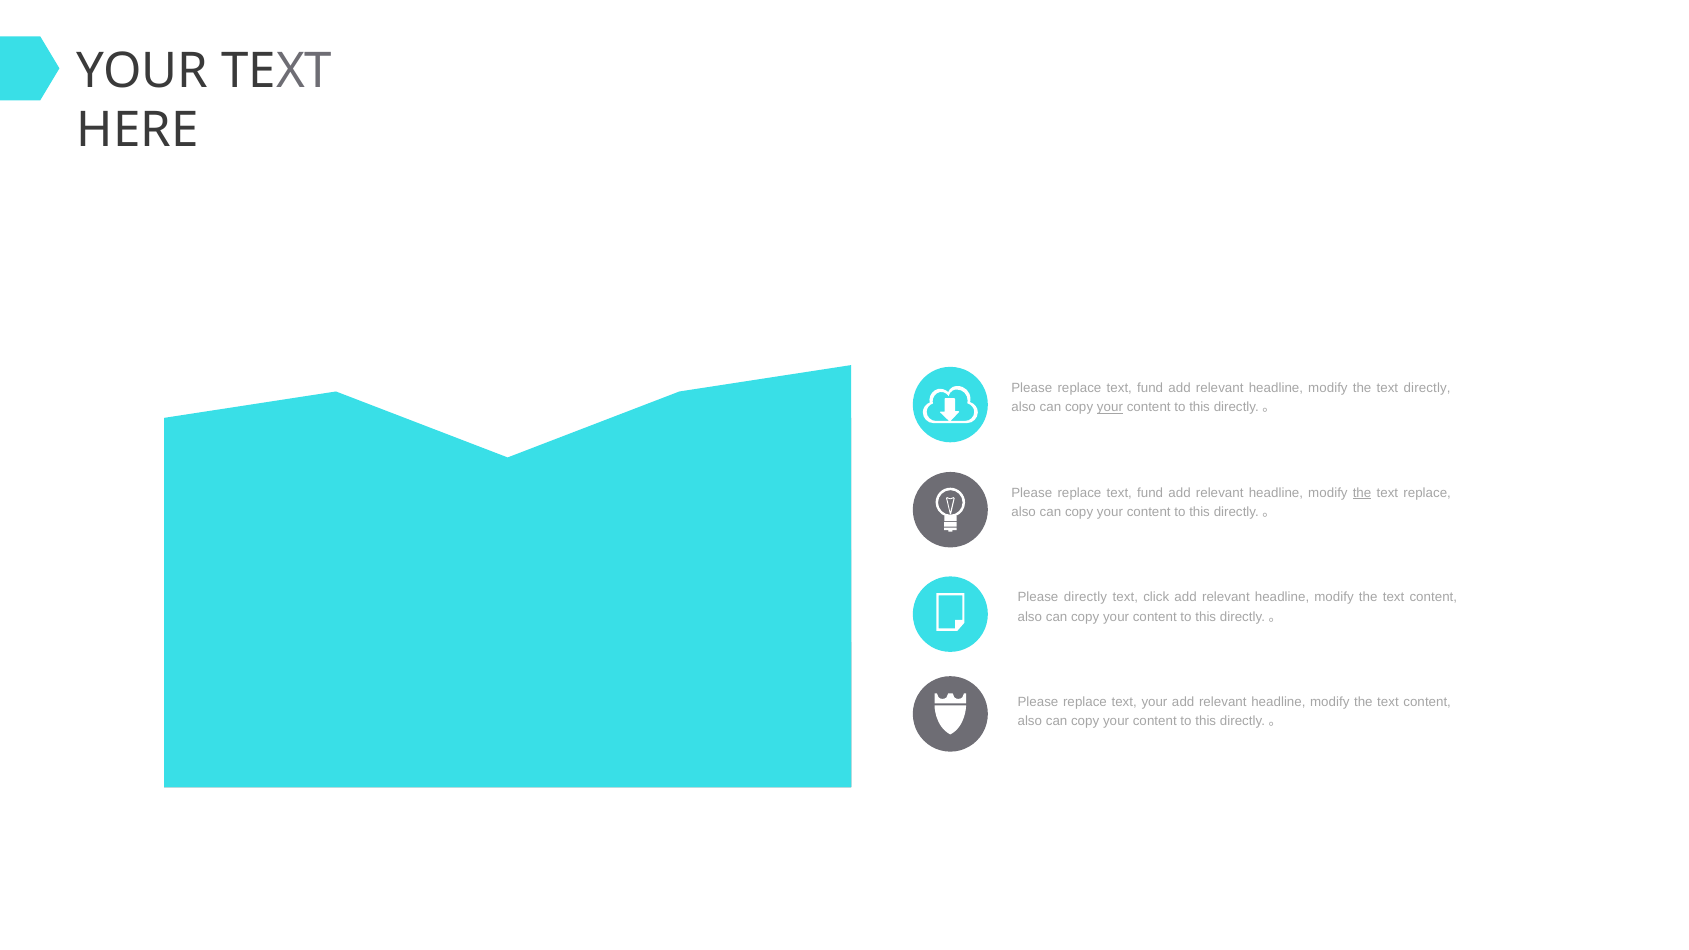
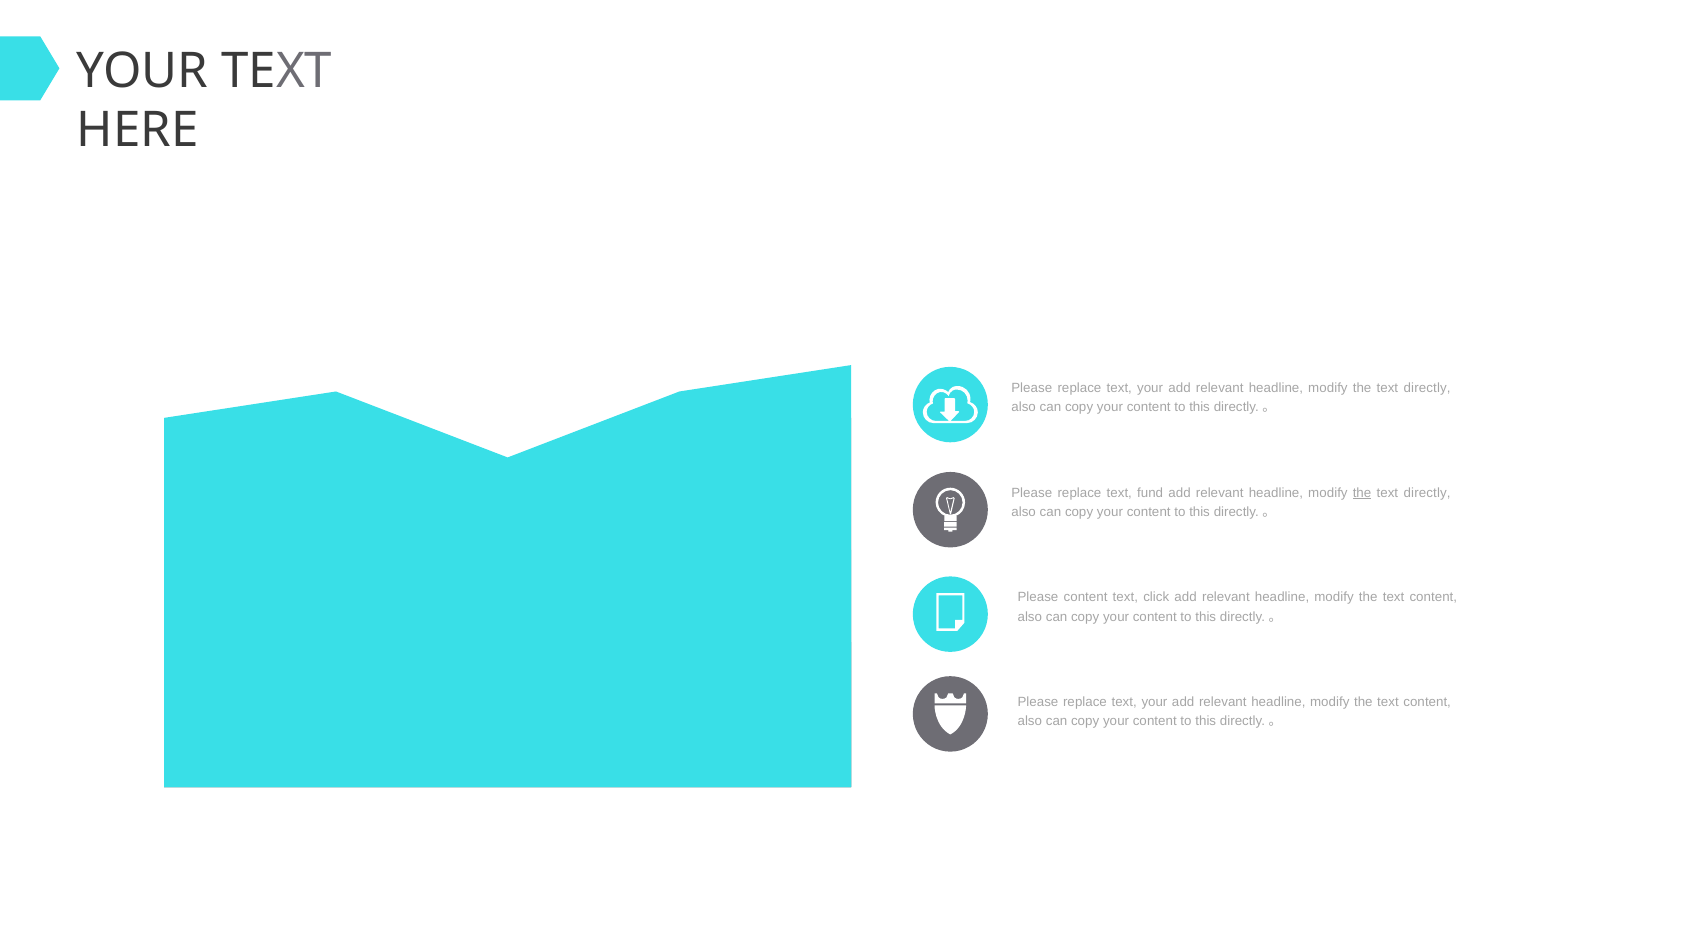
fund: fund -> your (1150, 388)
your underline: present -> none (1110, 408)
replace: replace -> directly (1427, 493)
Please directly: directly -> content (1086, 598)
